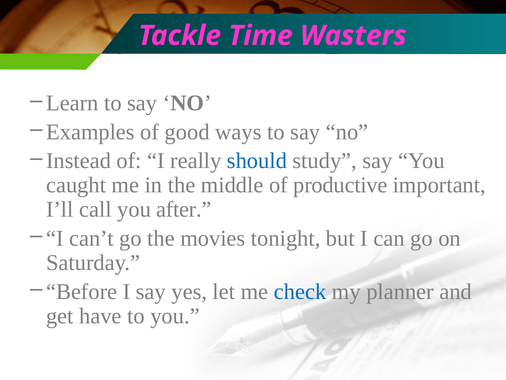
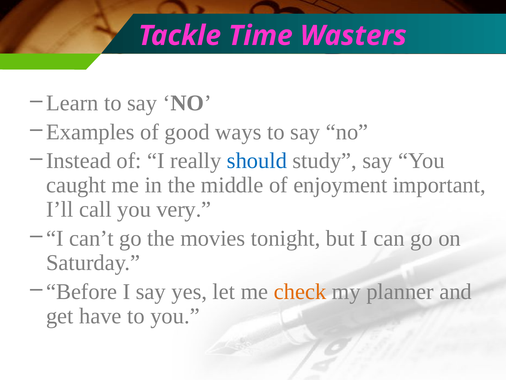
productive: productive -> enjoyment (340, 185)
after: after -> very (184, 209)
check colour: blue -> orange (300, 291)
